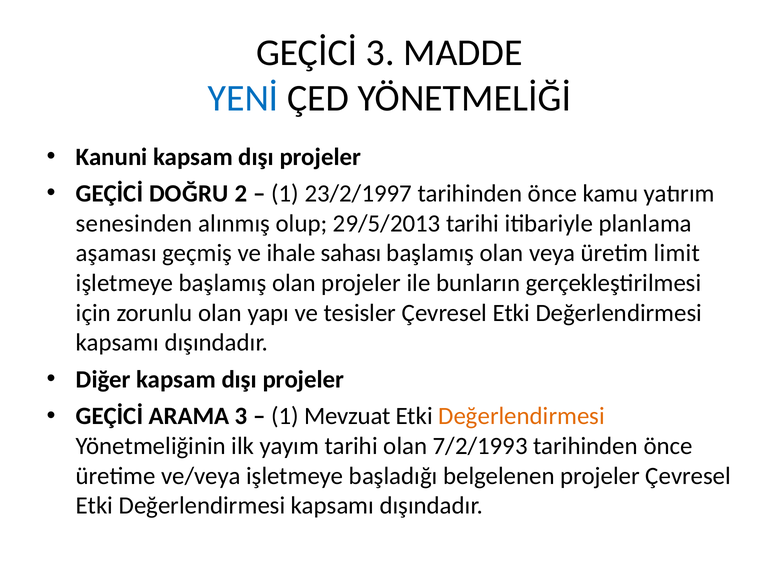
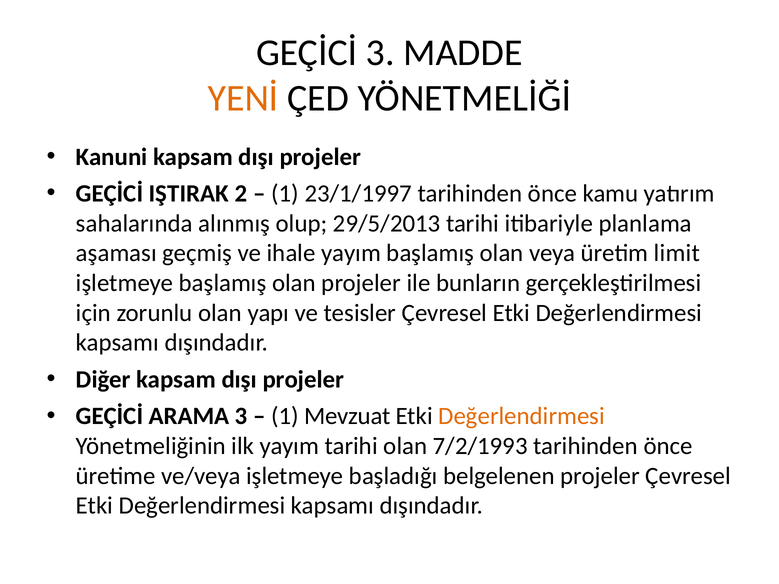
YENİ colour: blue -> orange (243, 98)
DOĞRU: DOĞRU -> IŞTIRAK (189, 194)
23/2/1997: 23/2/1997 -> 23/1/1997 (358, 194)
senesinden: senesinden -> sahalarında (134, 223)
ihale sahası: sahası -> yayım (351, 253)
